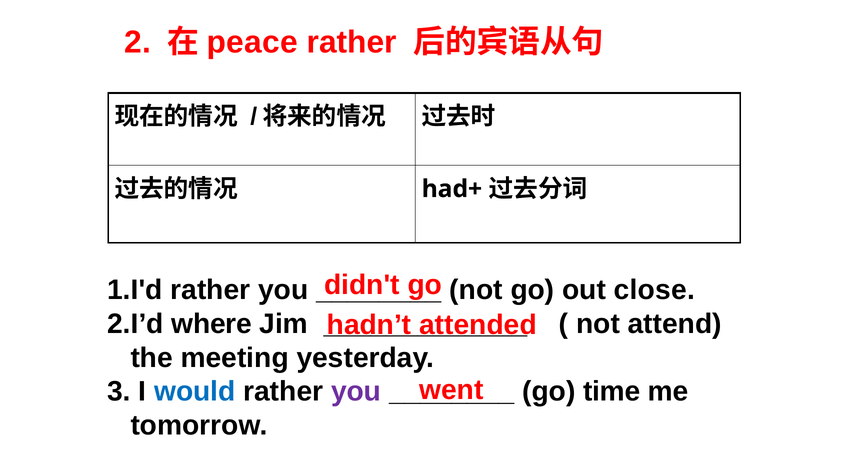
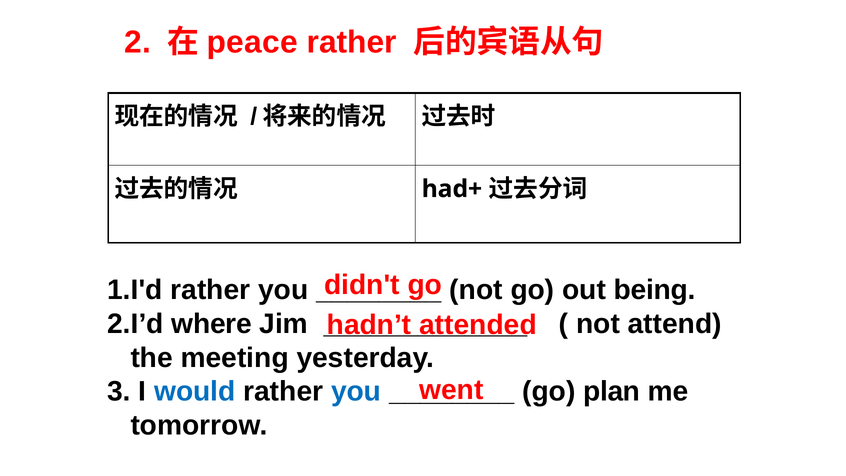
close: close -> being (655, 290)
you colour: purple -> blue (356, 391)
time: time -> plan (612, 391)
